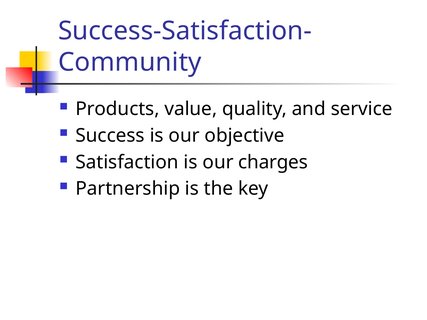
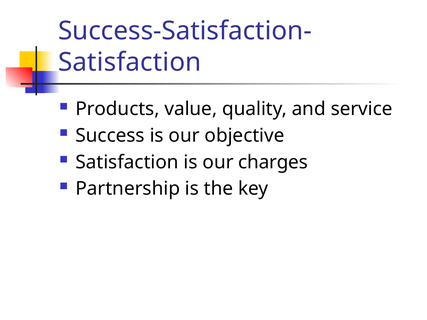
Community: Community -> Satisfaction (130, 62)
